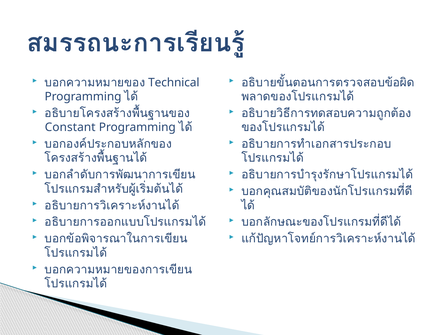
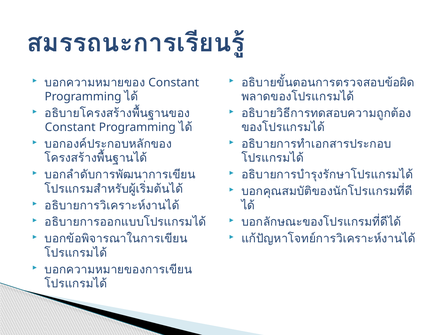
Technical: Technical -> Constant (174, 83)
